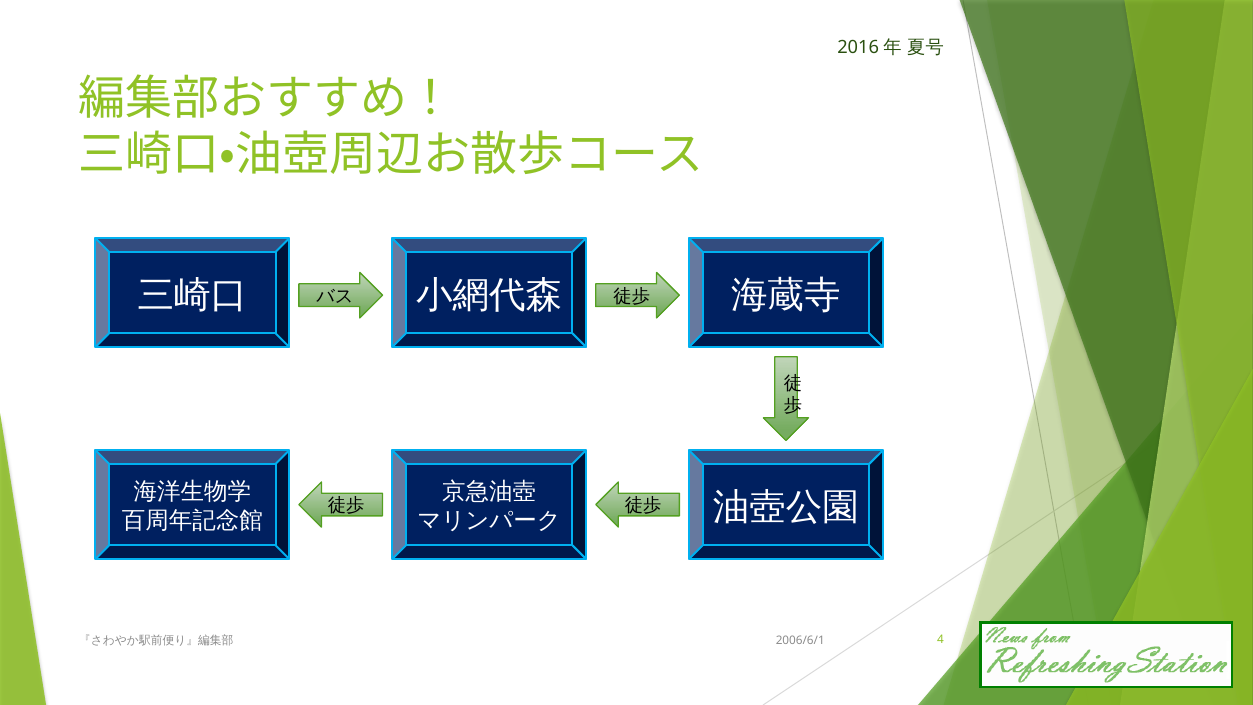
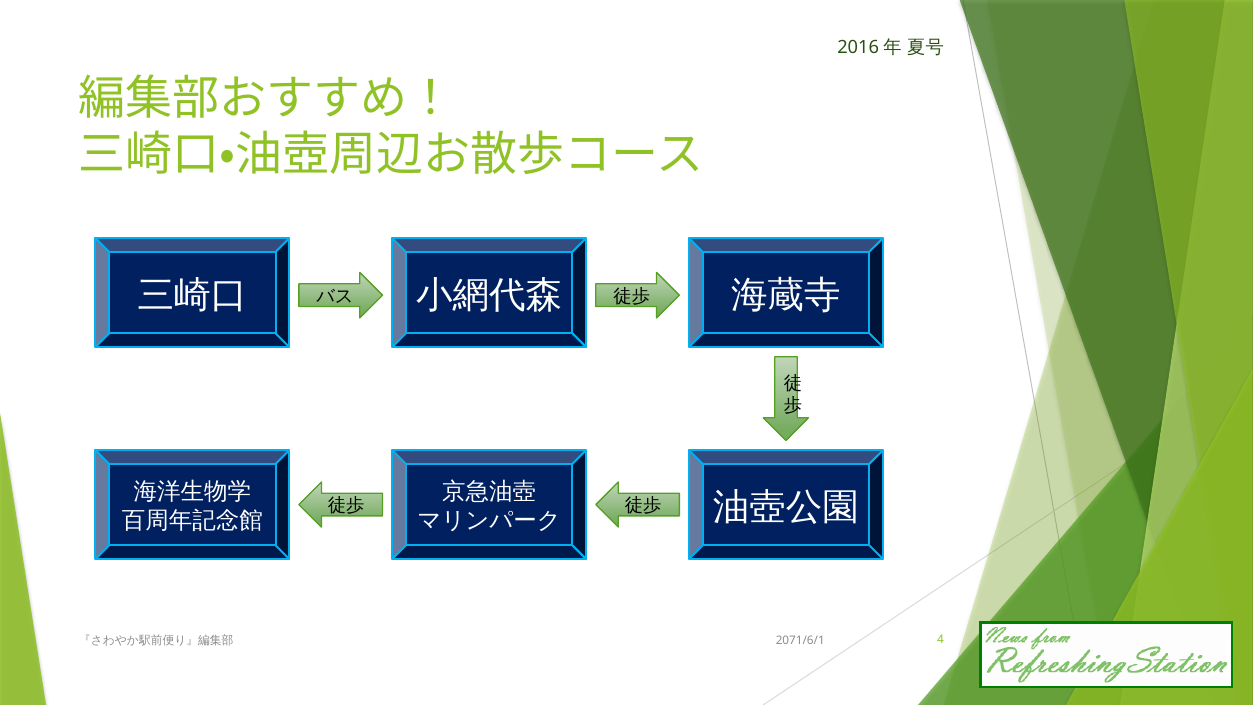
2006/6/1: 2006/6/1 -> 2071/6/1 (800, 640)
